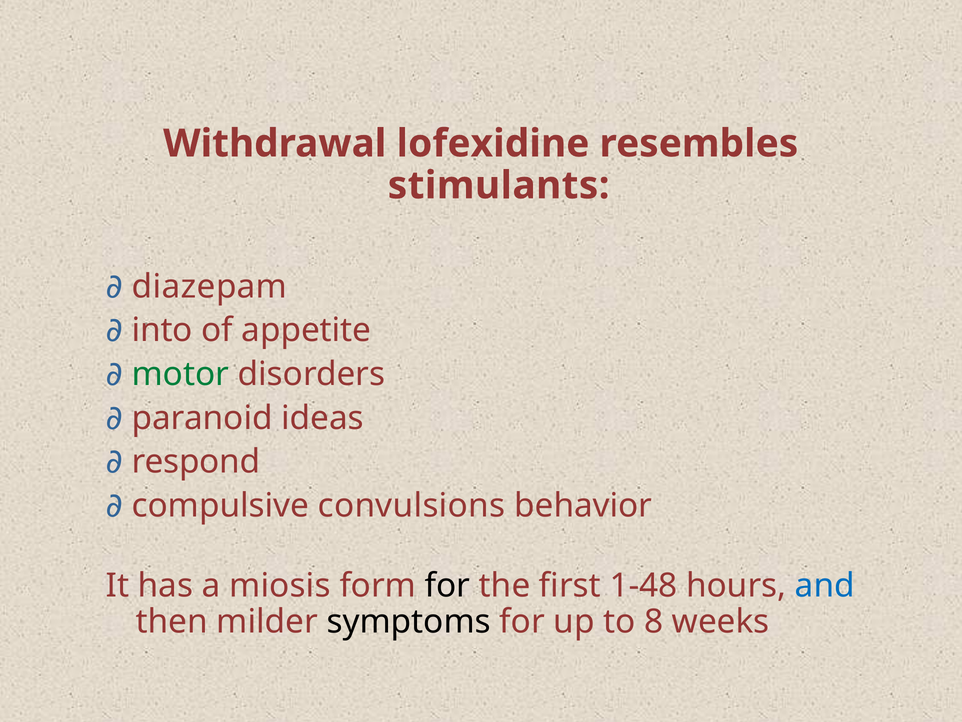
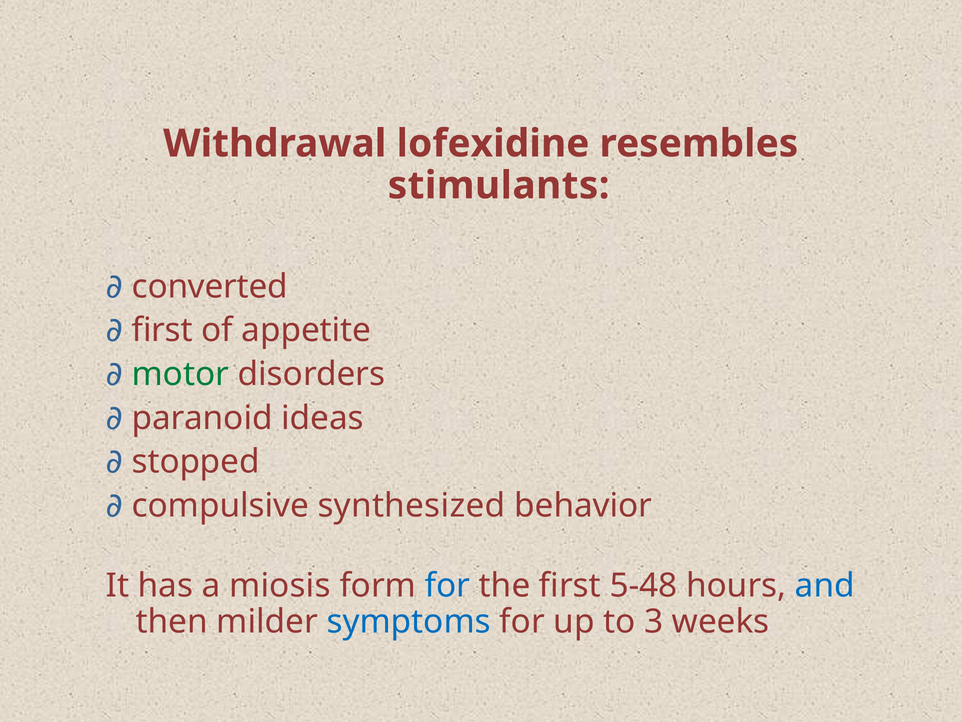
diazepam: diazepam -> converted (210, 286)
into: into -> first (162, 330)
respond: respond -> stopped (196, 461)
convulsions: convulsions -> synthesized (411, 505)
for colour: black -> blue (448, 585)
1-48: 1-48 -> 5-48 (644, 585)
symptoms colour: black -> blue (409, 621)
8: 8 -> 3 (654, 621)
